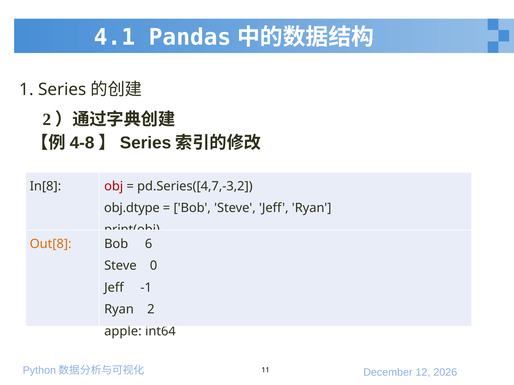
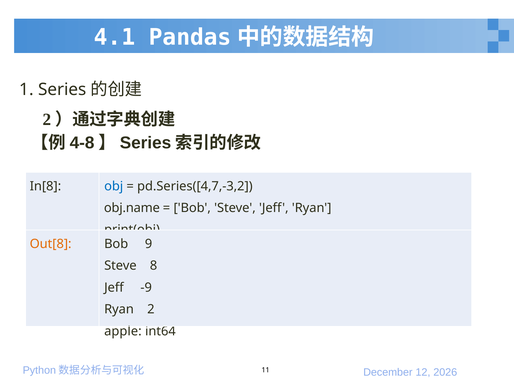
obj colour: red -> blue (114, 186)
obj.dtype: obj.dtype -> obj.name (132, 208)
6: 6 -> 9 (149, 244)
0: 0 -> 8 (154, 266)
-1: -1 -> -9 (146, 288)
